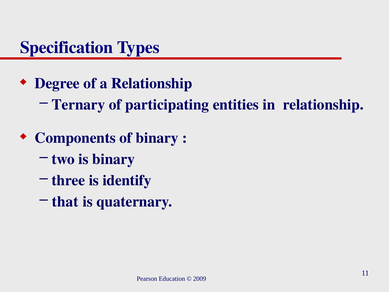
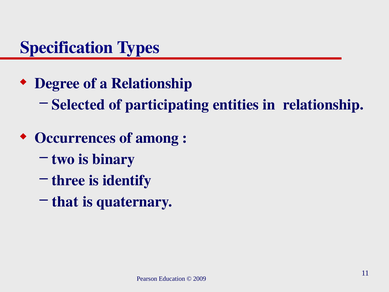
Ternary: Ternary -> Selected (78, 105)
Components: Components -> Occurrences (75, 138)
of binary: binary -> among (157, 138)
